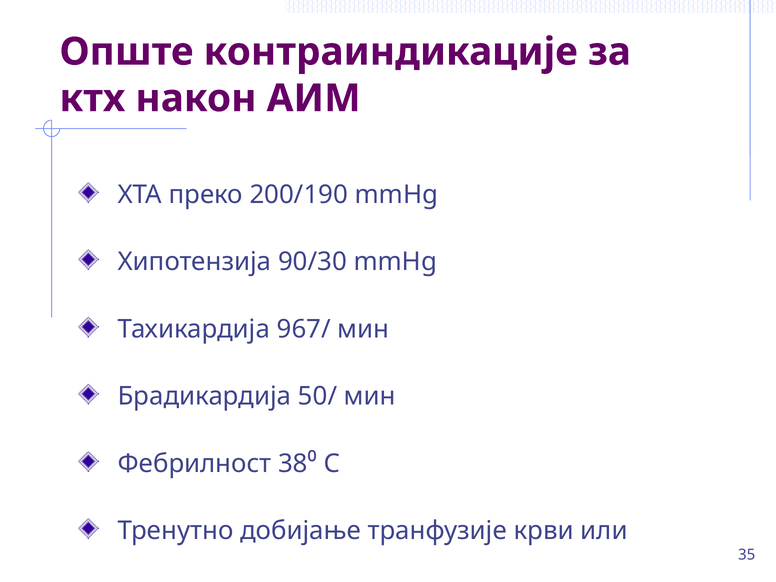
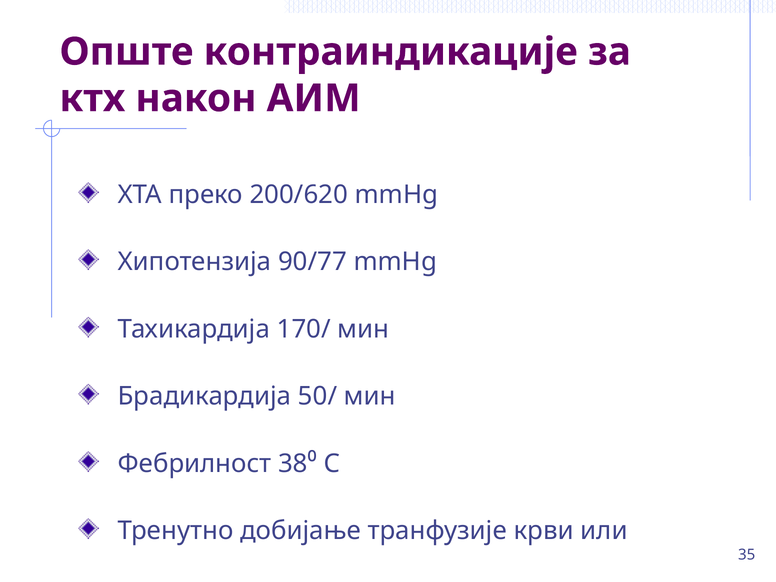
200/190: 200/190 -> 200/620 (299, 195)
90/30: 90/30 -> 90/77 (312, 262)
967/: 967/ -> 170/ (304, 329)
